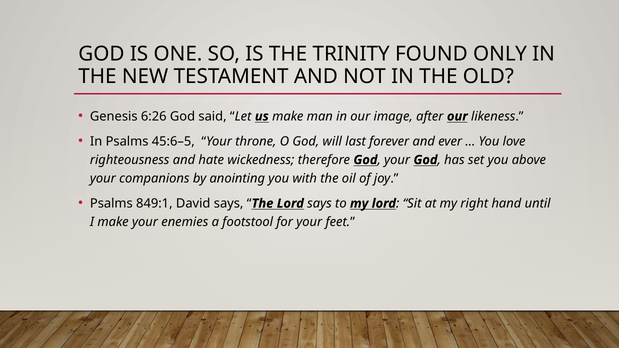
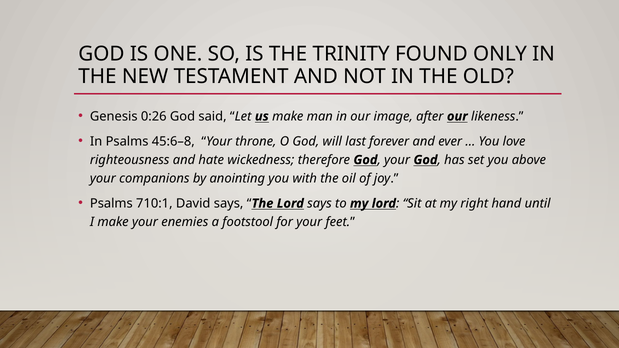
6:26: 6:26 -> 0:26 (154, 116)
45:6–5: 45:6–5 -> 45:6–8 (173, 141)
849:1: 849:1 -> 710:1 (154, 204)
